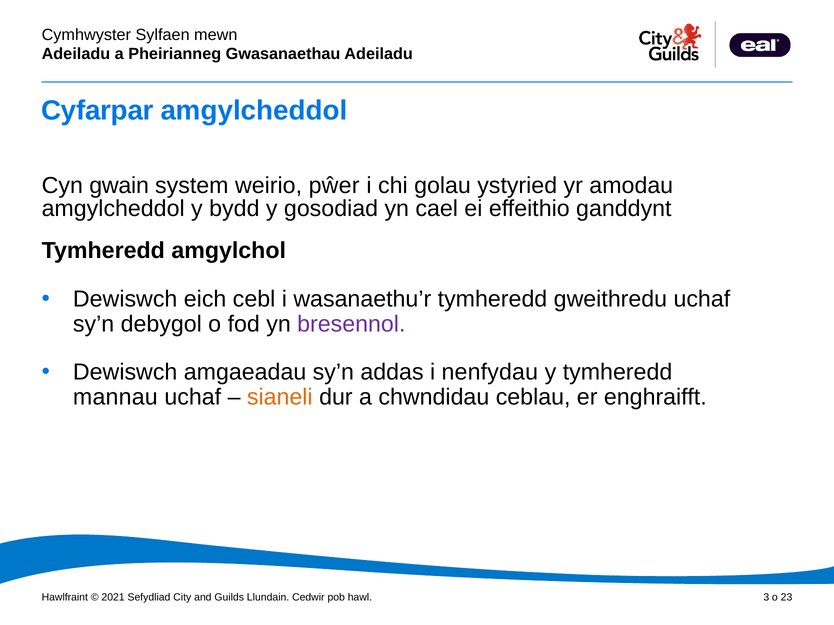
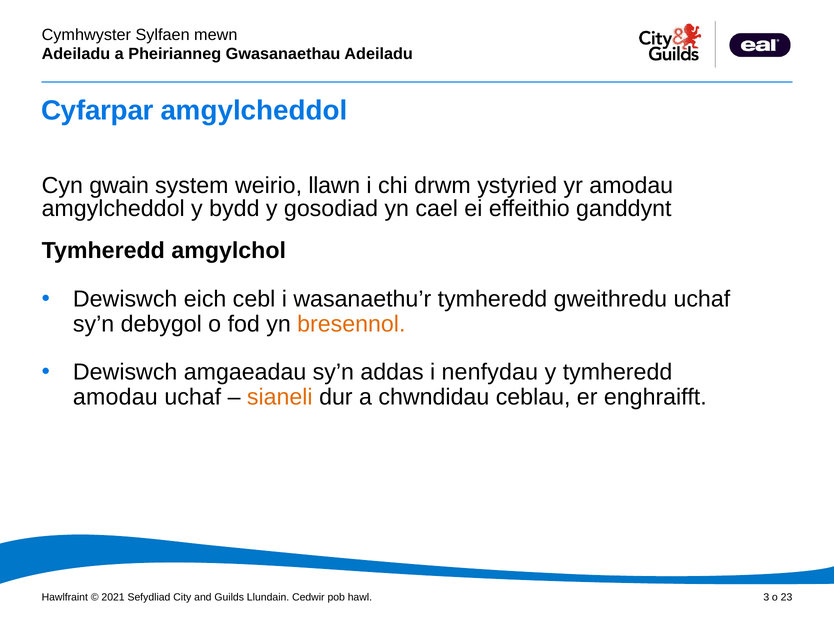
pŵer: pŵer -> llawn (334, 186)
golau: golau -> drwm (442, 186)
bresennol colour: purple -> orange (351, 324)
mannau: mannau -> amodau (115, 397)
